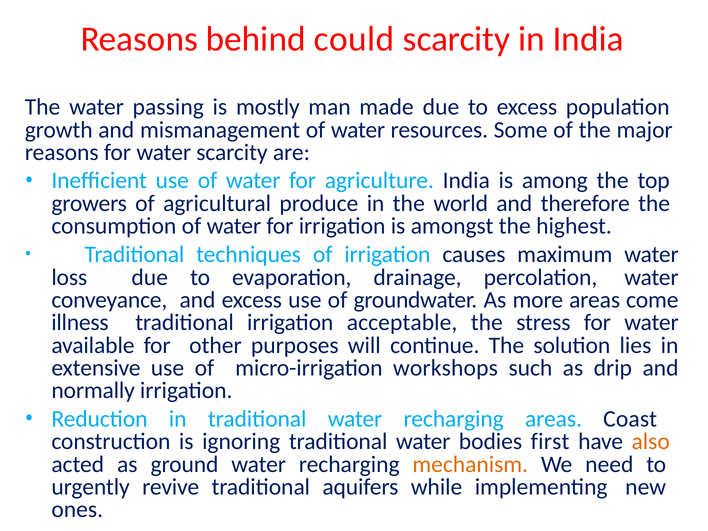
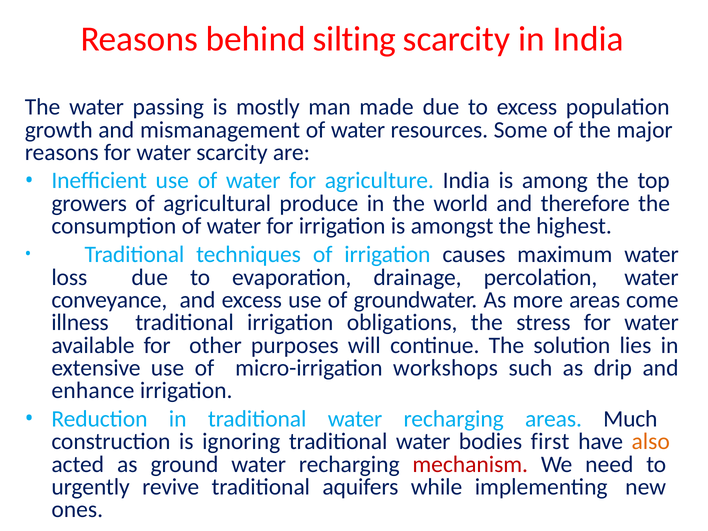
could: could -> silting (354, 39)
acceptable: acceptable -> obligations (402, 323)
normally: normally -> enhance (93, 391)
Coast: Coast -> Much (630, 419)
mechanism colour: orange -> red (470, 464)
